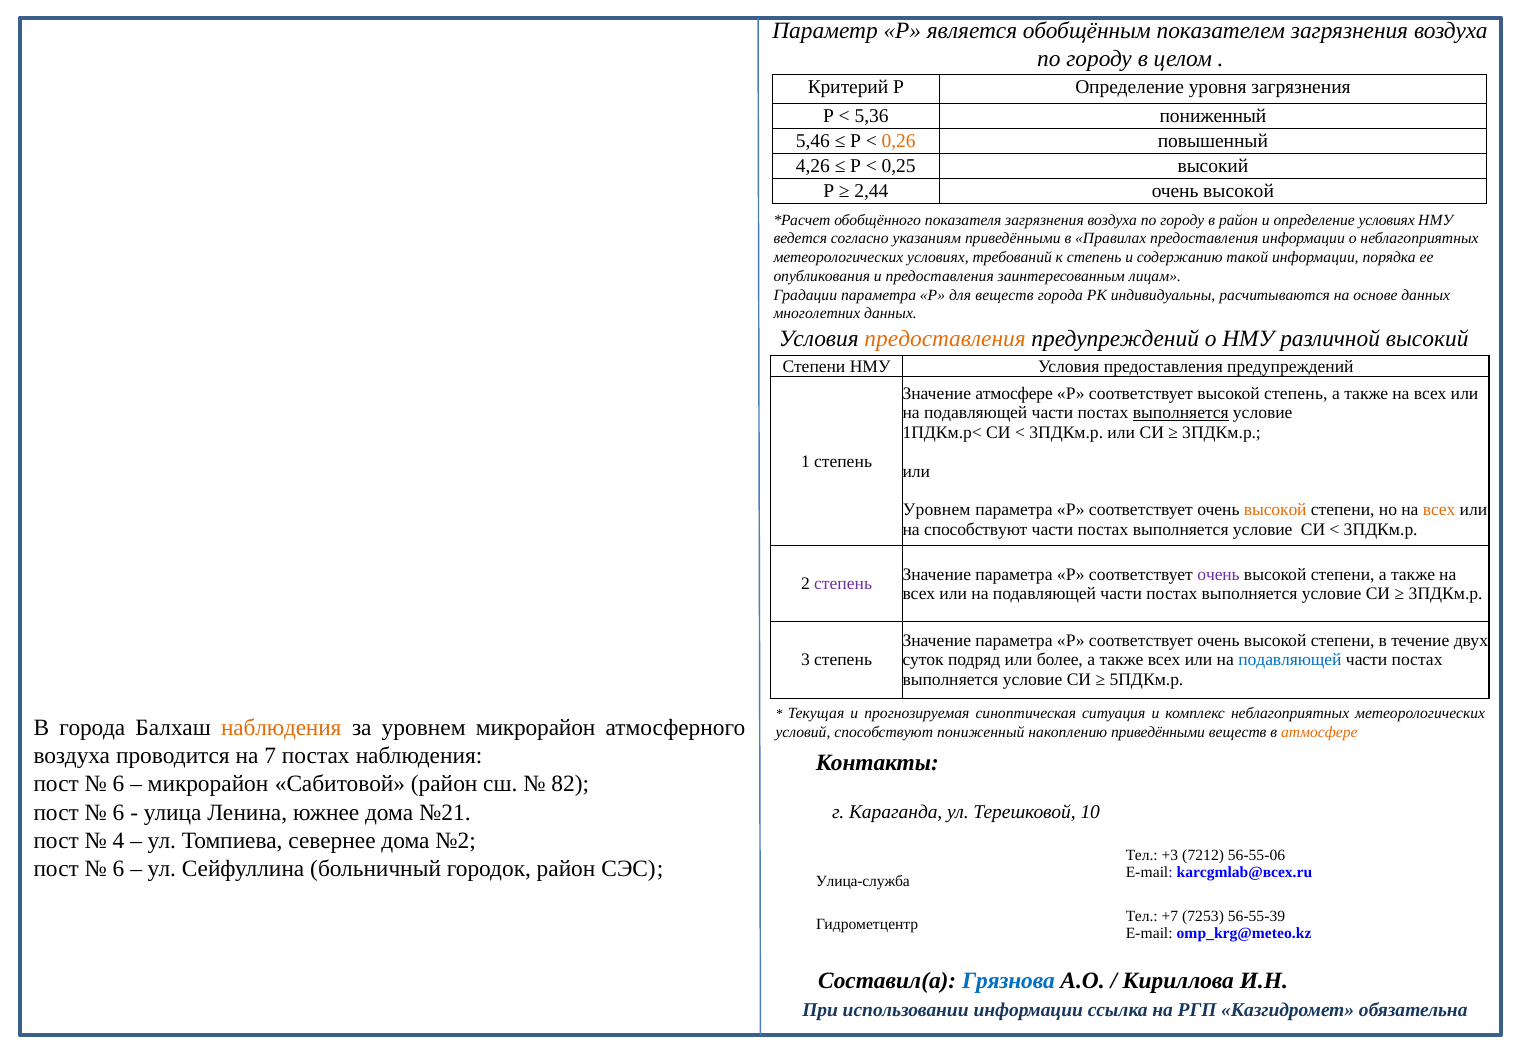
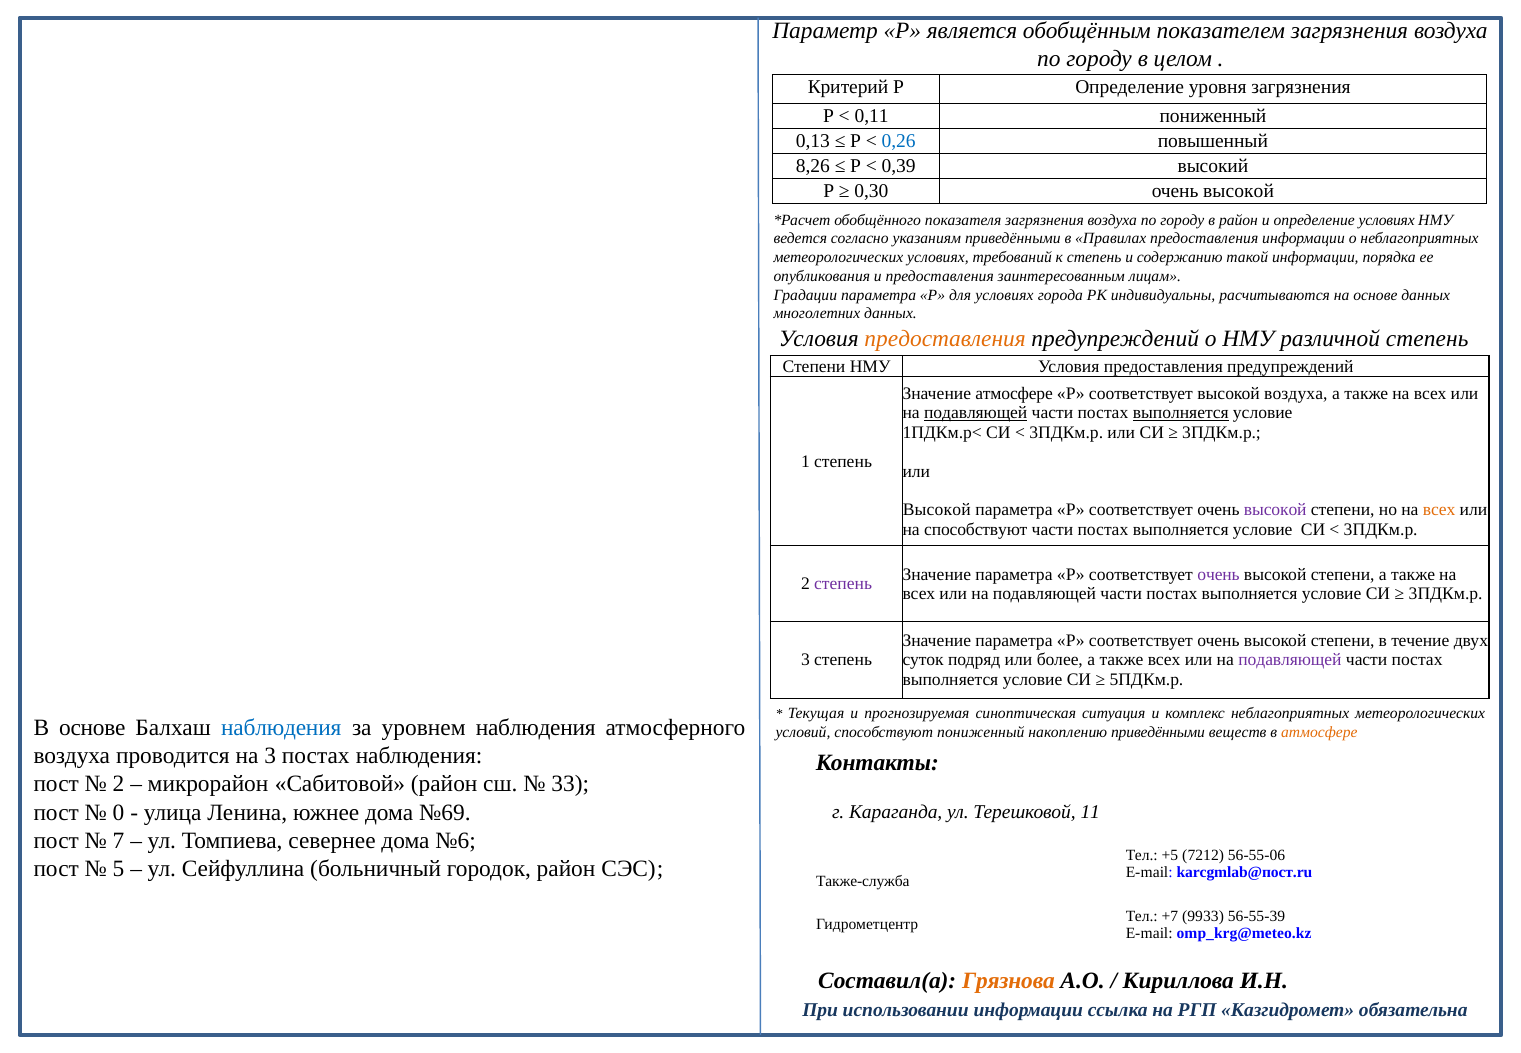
5,36: 5,36 -> 0,11 (872, 116)
5,46: 5,46 -> 0,13 (813, 141)
0,26 colour: orange -> blue (899, 141)
4,26: 4,26 -> 8,26 (813, 166)
0,25: 0,25 -> 0,39 (899, 166)
2,44: 2,44 -> 0,30 (871, 191)
для веществ: веществ -> условиях (1005, 295)
различной высокий: высокий -> степень (1427, 339)
высокой степень: степень -> воздуха (1296, 393)
подавляющей underline: none -> present (976, 413)
Уровнем: Уровнем -> Высокой (937, 510)
высокой colour: orange -> purple (1275, 510)
подавляющей colour: blue -> purple (1290, 660)
В города: города -> основе (92, 728)
наблюдения colour: orange -> blue (281, 728)
уровнем микрорайон: микрорайон -> наблюдения (536, 728)
на 7: 7 -> 3 (270, 756)
6: 6 -> 2 (119, 784)
82: 82 -> 33 (570, 784)
6: 6 -> 0 (119, 812)
№21: №21 -> №69 (445, 812)
10: 10 -> 11 (1090, 812)
4: 4 -> 7 (119, 840)
№2: №2 -> №6 (456, 840)
+3: +3 -> +5 (1170, 855)
6: 6 -> 5 (119, 869)
karcgmlab@всех.ru: karcgmlab@всех.ru -> karcgmlab@пост.ru (1244, 872)
Улица-служба: Улица-служба -> Также-служба (863, 881)
7253: 7253 -> 9933 (1203, 916)
Грязнова colour: blue -> orange (1008, 981)
